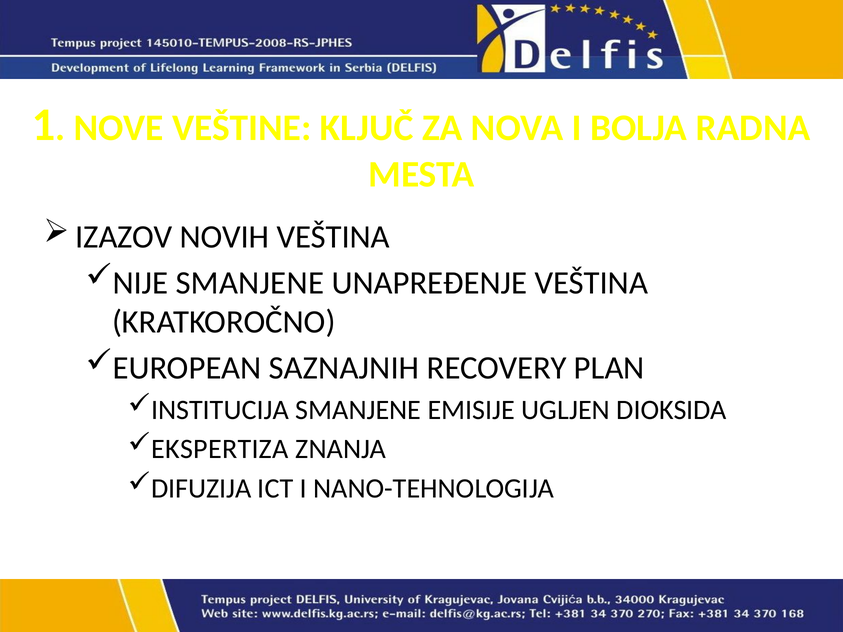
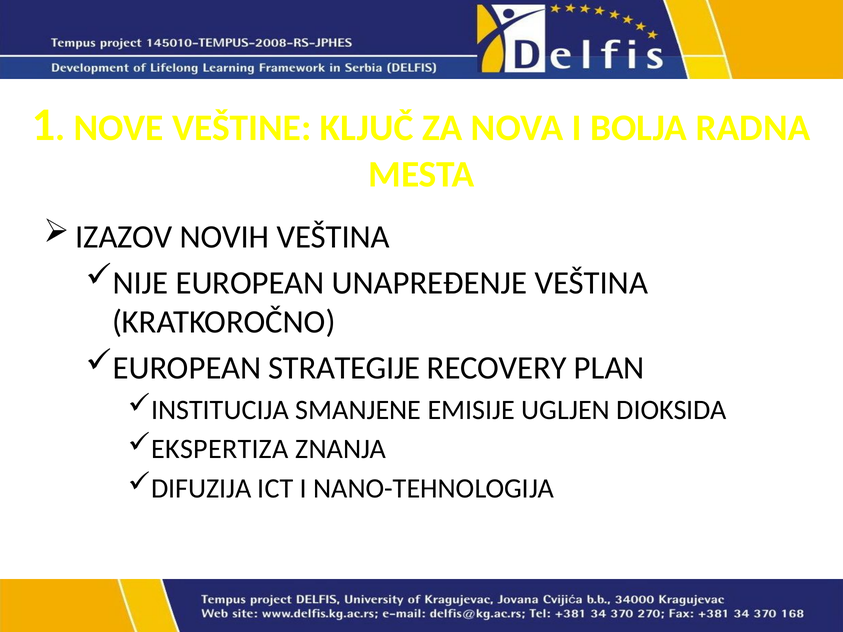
NIJE SMANJENE: SMANJENE -> EUROPEAN (250, 283)
SAZNAJNIH: SAZNAJNIH -> STRATEGIJE (344, 368)
